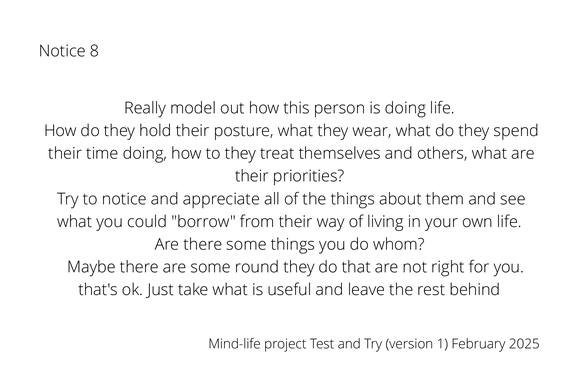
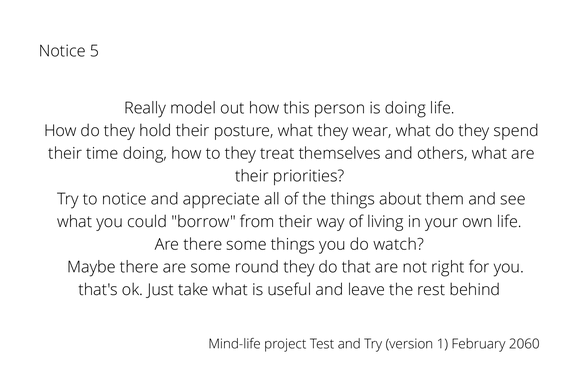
8: 8 -> 5 (95, 51)
whom: whom -> watch (399, 244)
2025: 2025 -> 2060 (524, 344)
